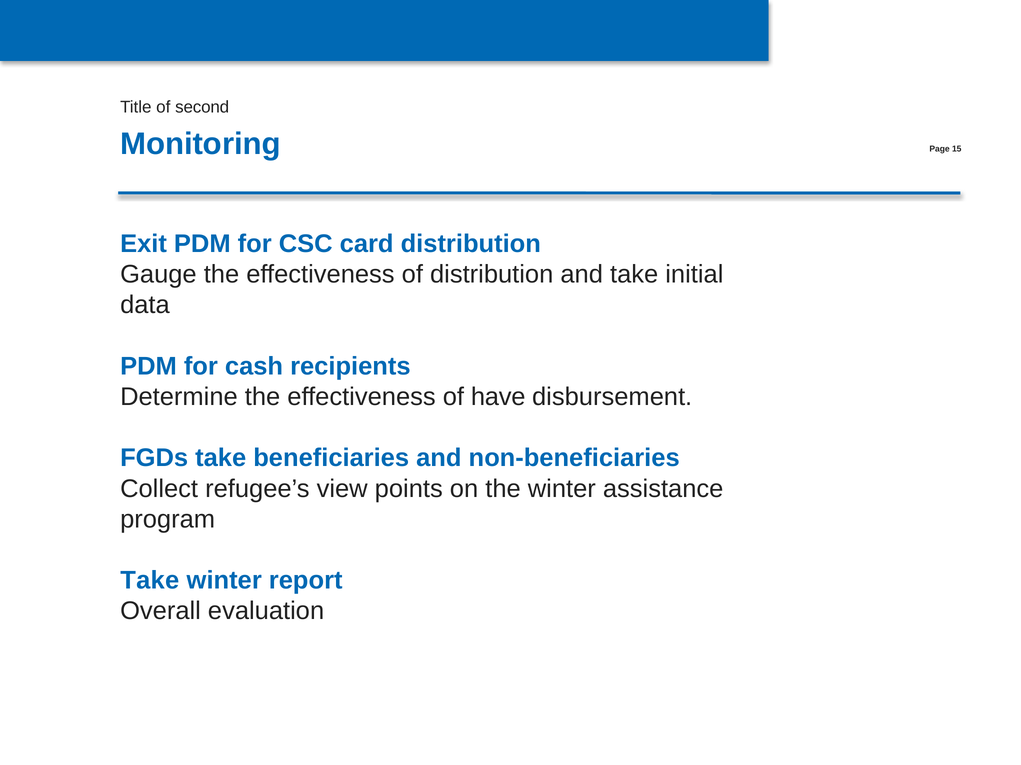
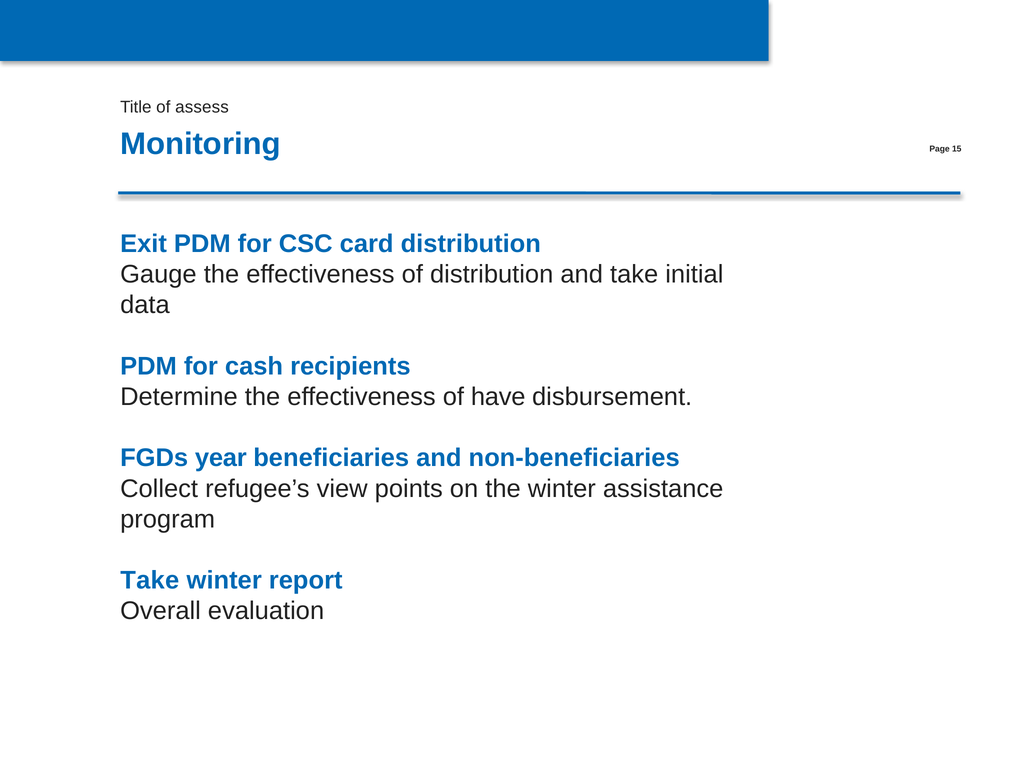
second: second -> assess (202, 107)
FGDs take: take -> year (221, 458)
